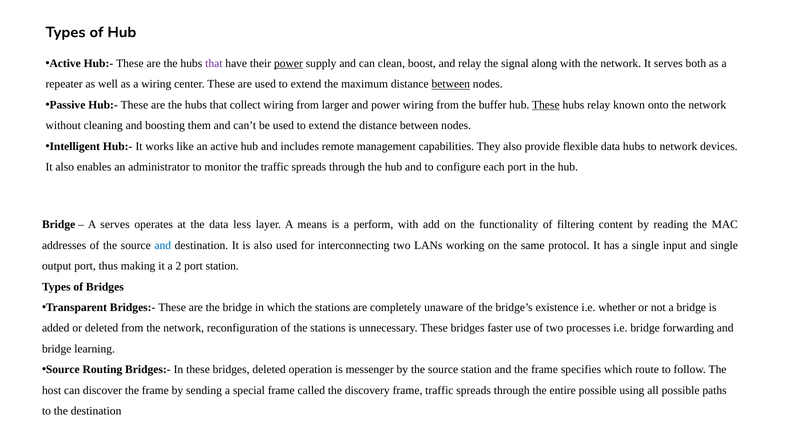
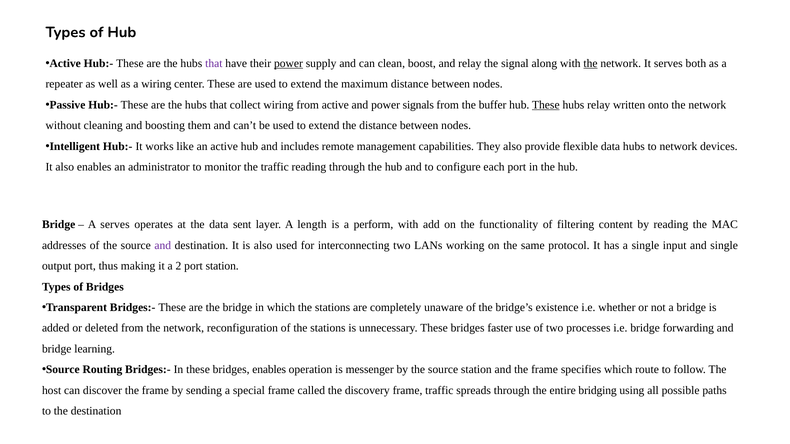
the underline: none -> present (590, 63)
between underline: present -> none (451, 84)
from larger: larger -> active (335, 105)
power wiring: wiring -> signals (418, 105)
known: known -> written (629, 105)
the traffic spreads: spreads -> reading (309, 167)
less: less -> sent (242, 225)
means: means -> length (312, 225)
and colour: blue -> purple (163, 245)
bridges deleted: deleted -> enables (269, 370)
entire possible: possible -> bridging (598, 391)
